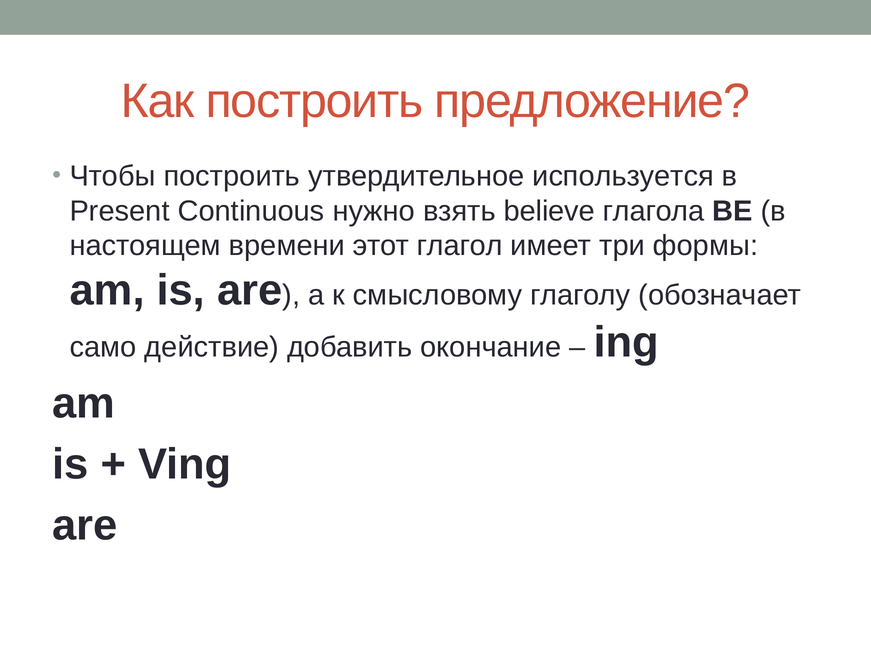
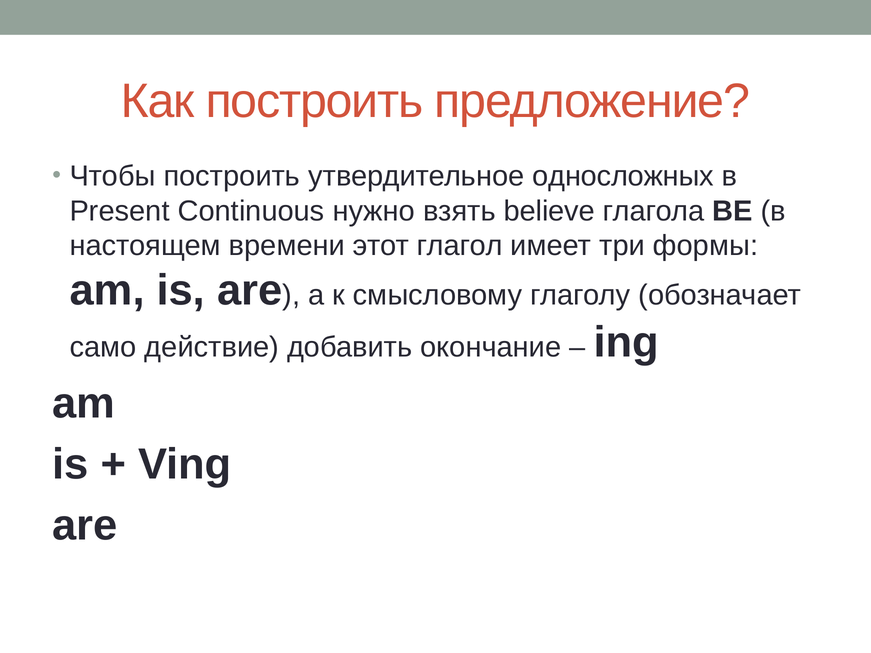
используется: используется -> односложных (623, 176)
